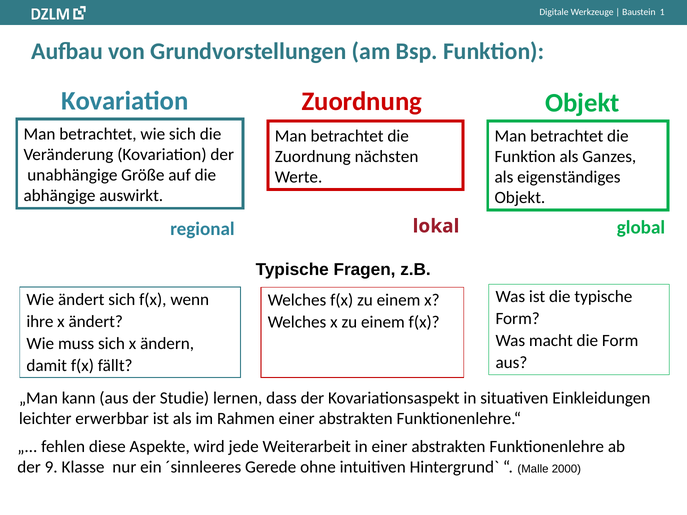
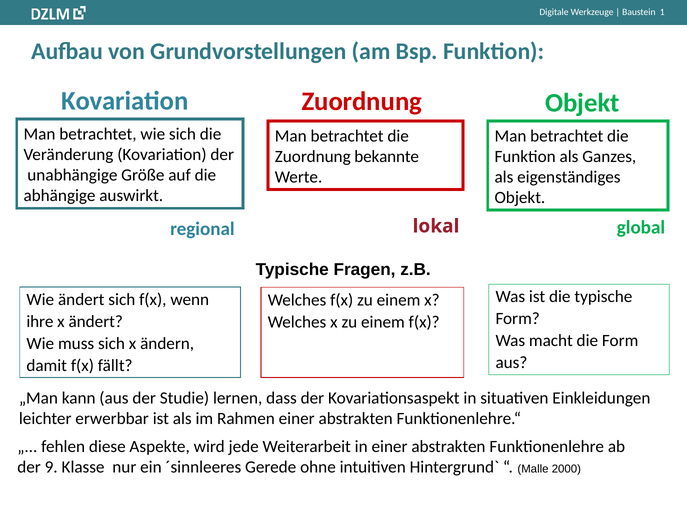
nächsten: nächsten -> bekannte (387, 157)
